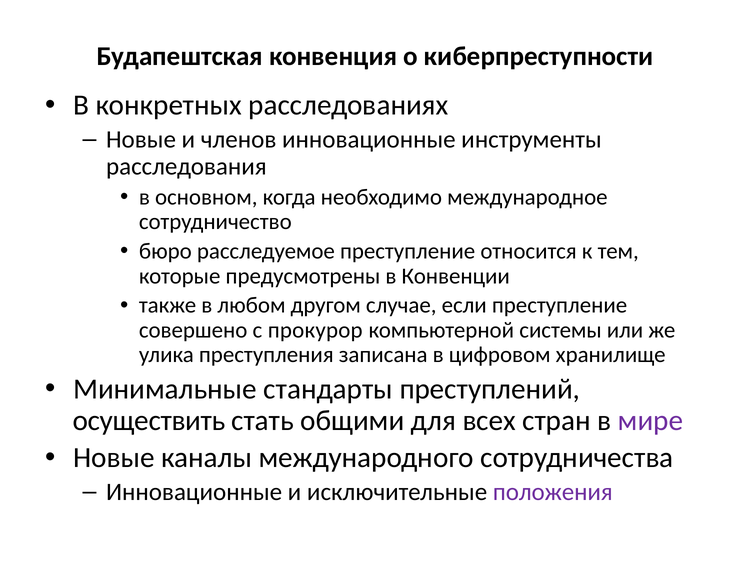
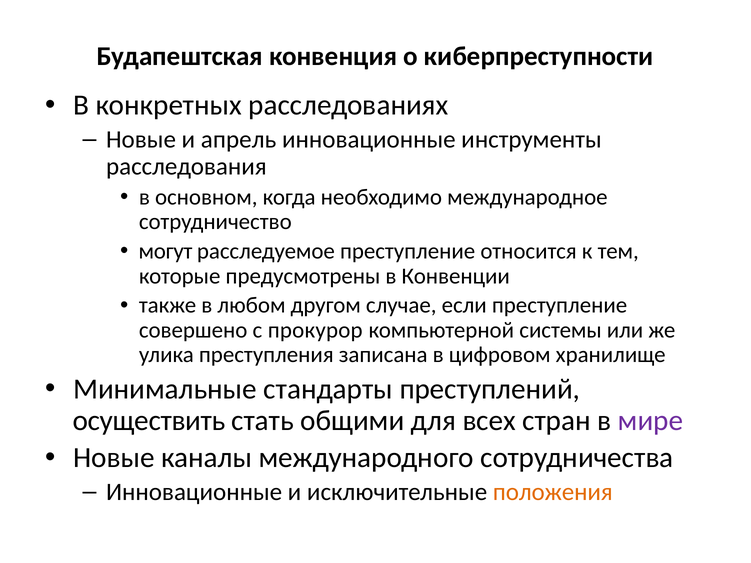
членов: членов -> апрель (239, 140)
бюро: бюро -> могут (166, 251)
положения colour: purple -> orange (553, 492)
